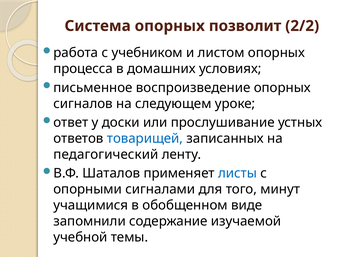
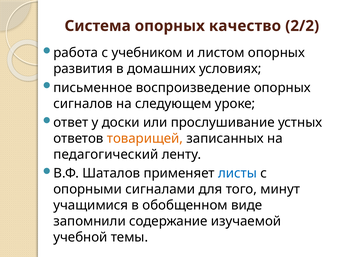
позволит: позволит -> качество (245, 26)
процесса: процесса -> развития (83, 69)
товарищей colour: blue -> orange (145, 138)
